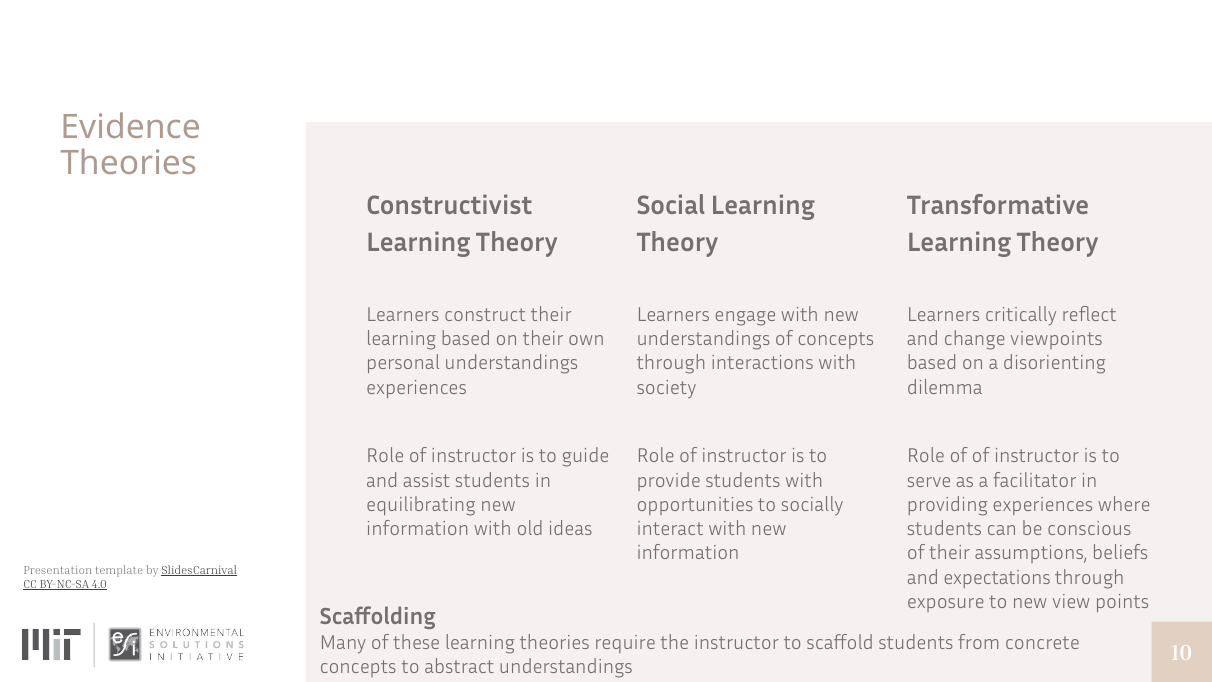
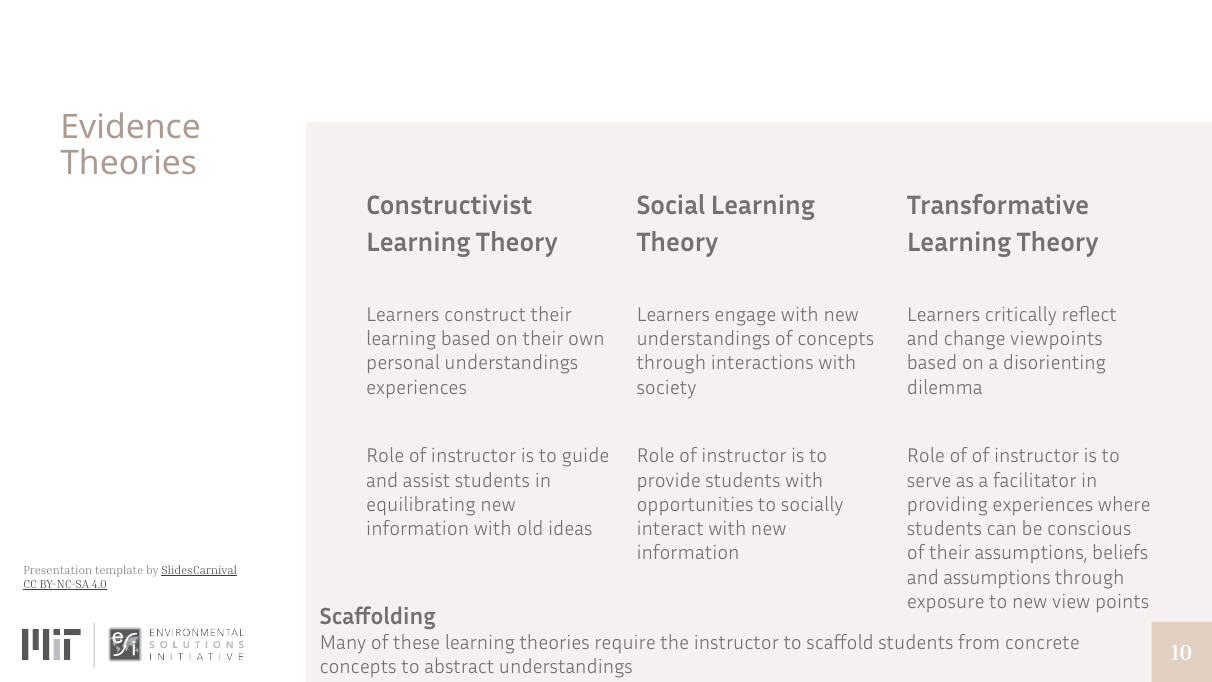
and expectations: expectations -> assumptions (997, 577)
